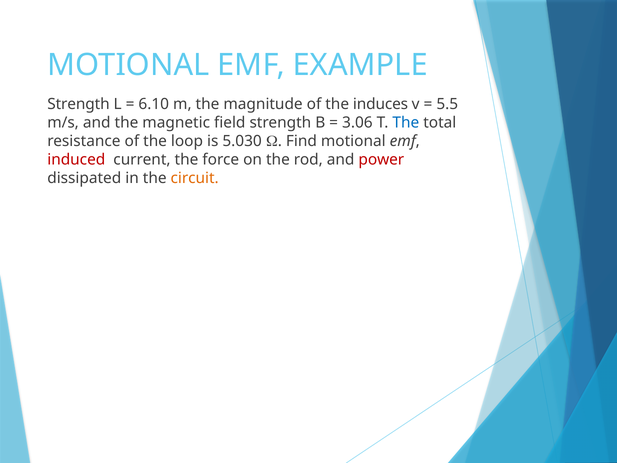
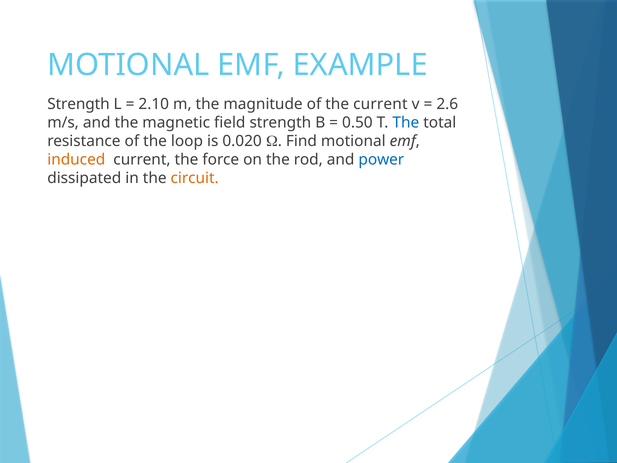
6.10: 6.10 -> 2.10 (154, 104)
the induces: induces -> current (380, 104)
5.5: 5.5 -> 2.6 (447, 104)
3.06: 3.06 -> 0.50 (357, 123)
5.030: 5.030 -> 0.020 (242, 141)
induced colour: red -> orange (76, 160)
power colour: red -> blue (381, 160)
